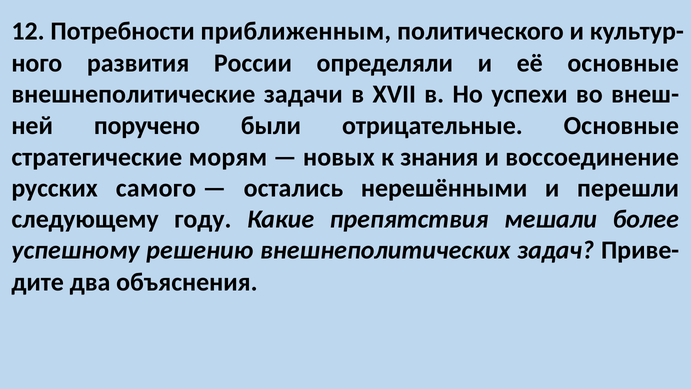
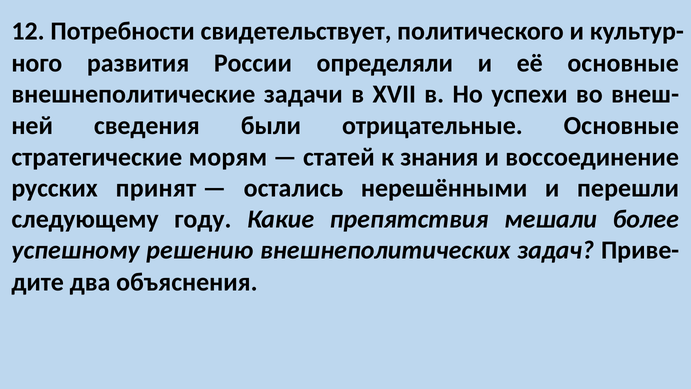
приближенным: приближенным -> свидетельствует (296, 31)
поручено: поручено -> сведения (147, 126)
новых: новых -> статей (339, 157)
самого: самого -> принят (156, 188)
